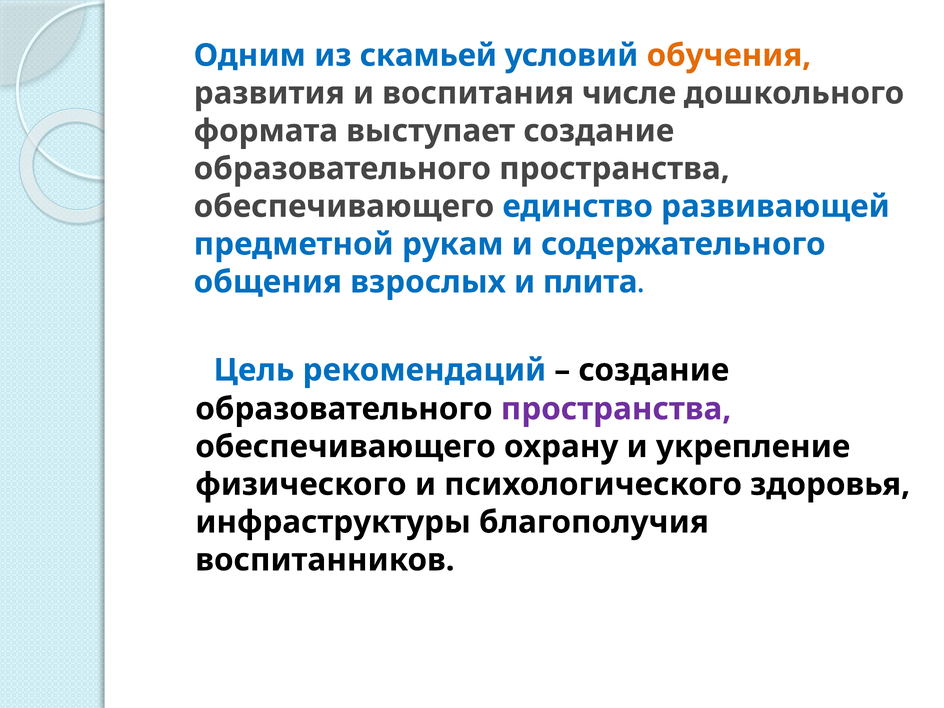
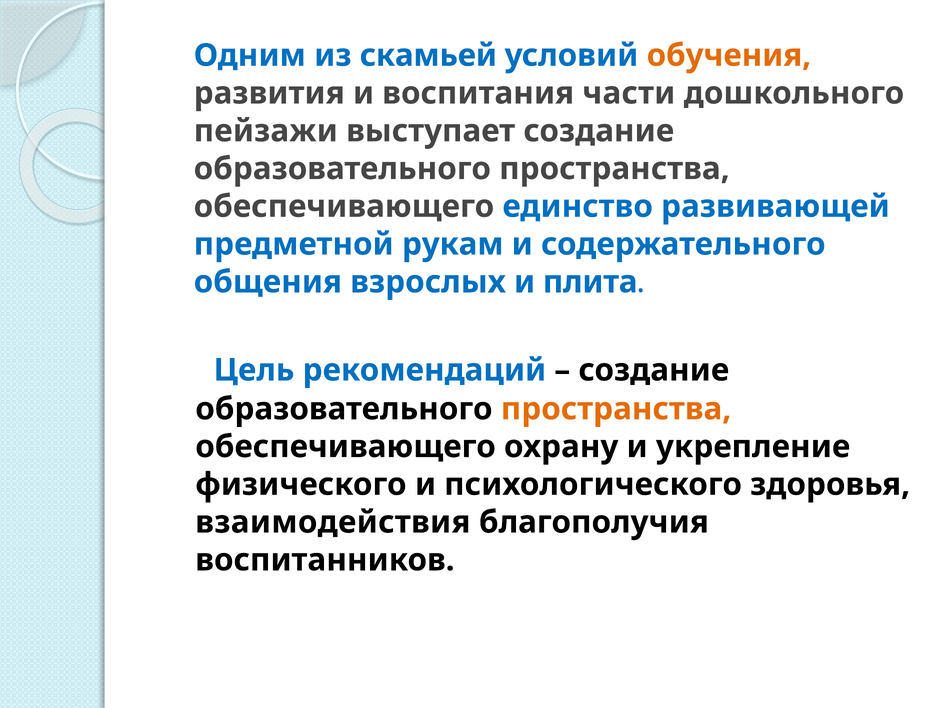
числе: числе -> части (629, 93)
формата: формата -> пейзажи (266, 131)
пространства colour: purple -> orange (616, 409)
инфраструктуры: инфраструктуры -> взаимодействия (333, 522)
